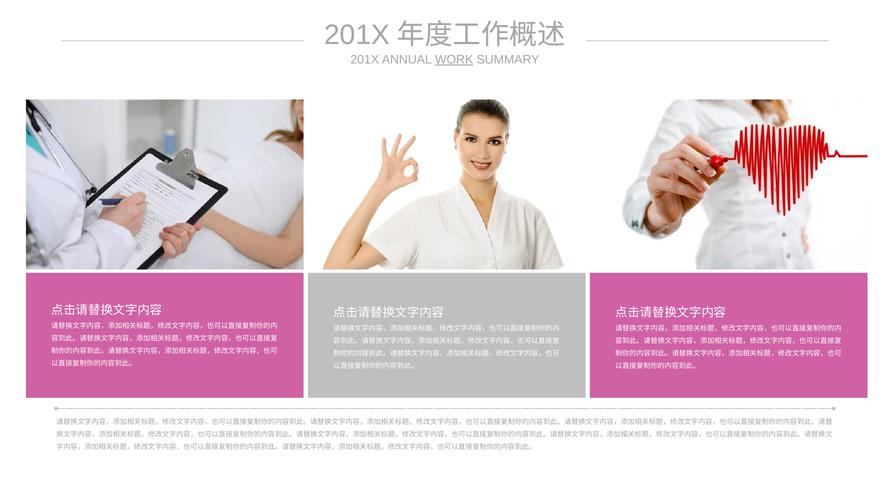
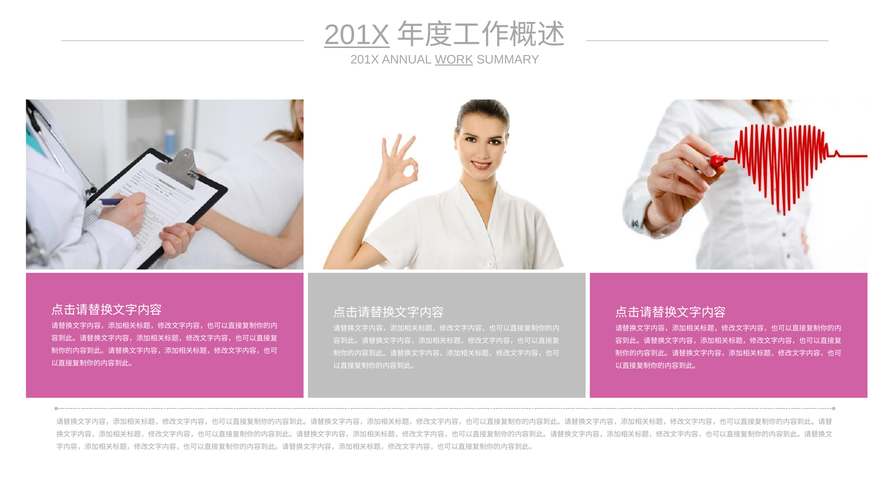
201X underline: none -> present (357, 35)
